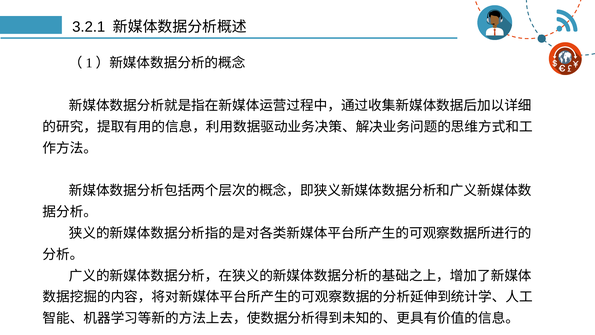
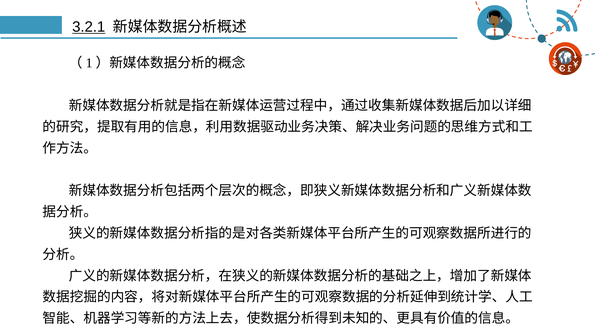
3.2.1 underline: none -> present (89, 27)
